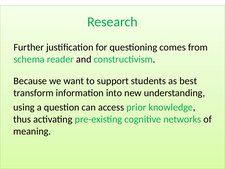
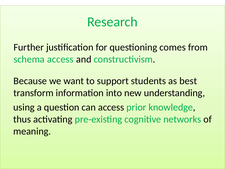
schema reader: reader -> access (60, 59)
